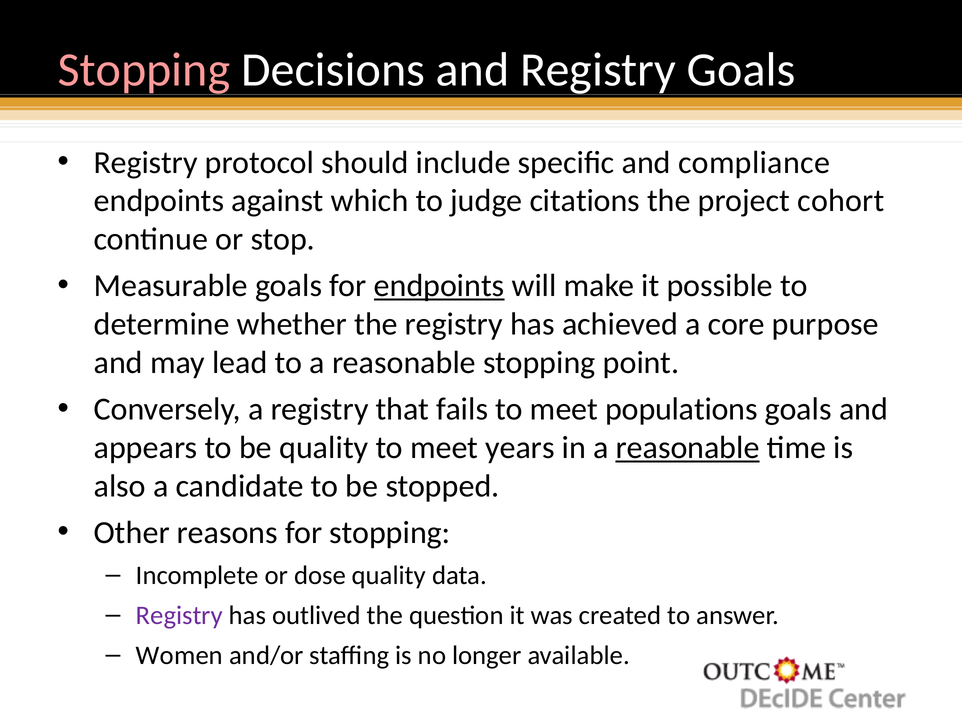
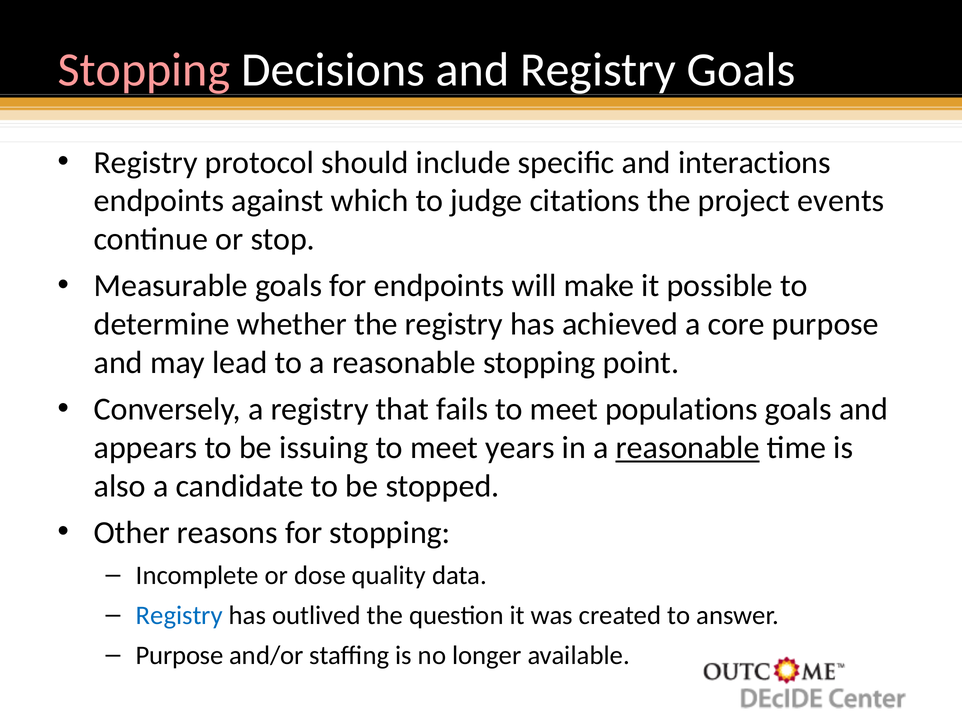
compliance: compliance -> interactions (754, 163)
cohort: cohort -> events (841, 201)
endpoints underline: present -> none (439, 286)
be quality: quality -> issuing (324, 448)
Registry colour: purple -> blue (179, 616)
Women: Women -> Purpose (180, 656)
